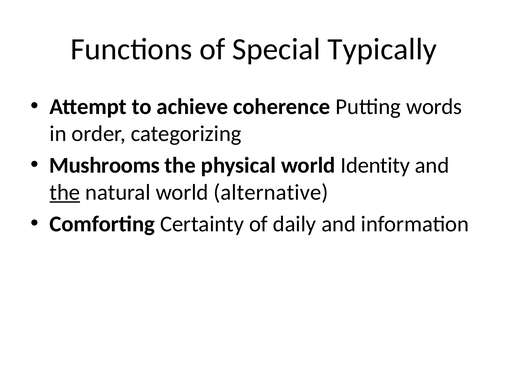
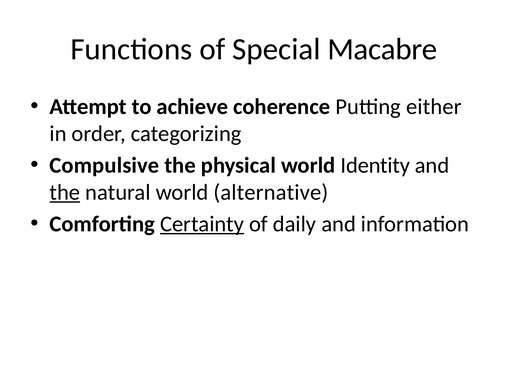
Typically: Typically -> Macabre (382, 49)
words: words -> either (434, 107)
Mushrooms: Mushrooms -> Compulsive (104, 165)
Certainty underline: none -> present (202, 224)
